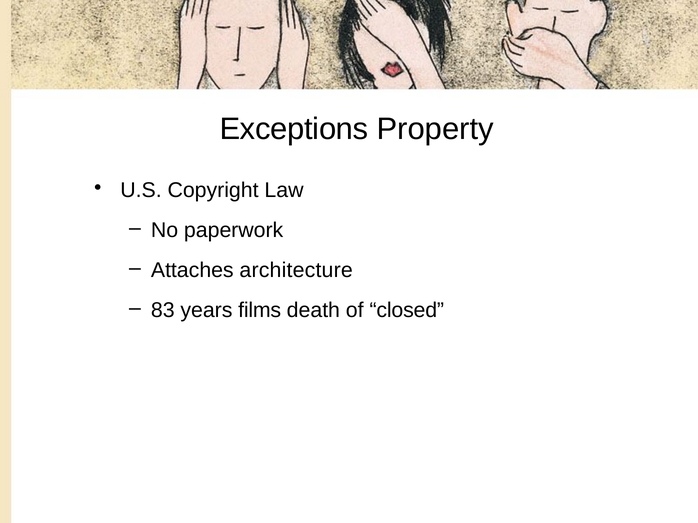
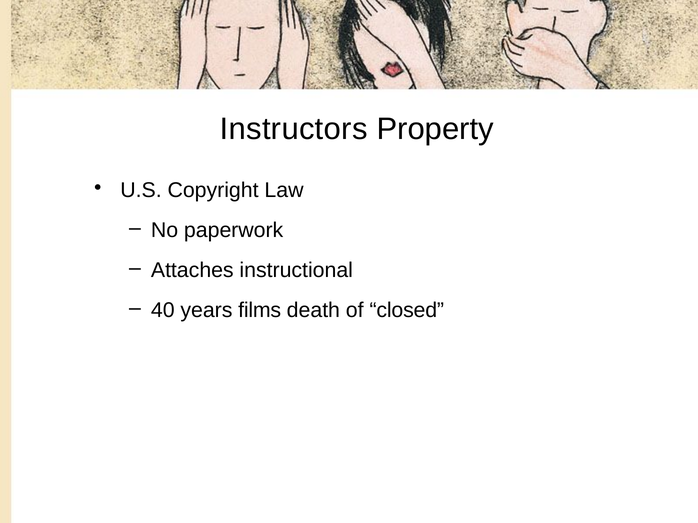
Exceptions: Exceptions -> Instructors (294, 129)
architecture: architecture -> instructional (296, 270)
83: 83 -> 40 (163, 310)
